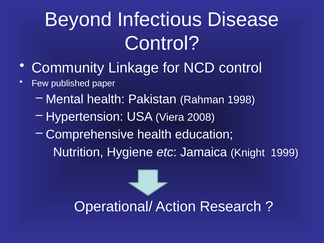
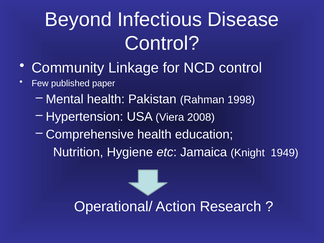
1999: 1999 -> 1949 (285, 153)
